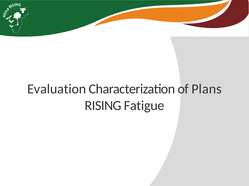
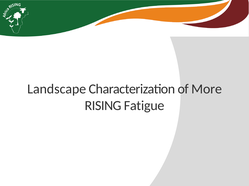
Evaluation: Evaluation -> Landscape (57, 89)
Plans: Plans -> More (207, 89)
